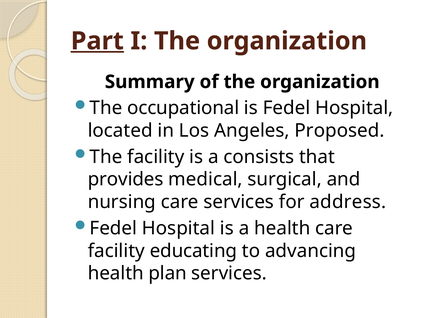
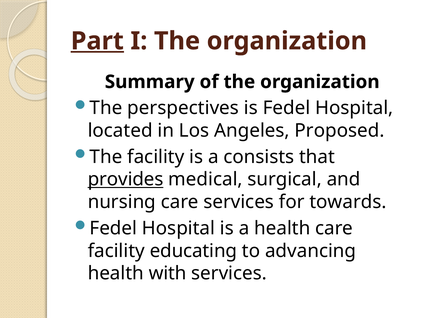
occupational: occupational -> perspectives (183, 108)
provides underline: none -> present (126, 179)
address: address -> towards (348, 202)
plan: plan -> with (168, 273)
